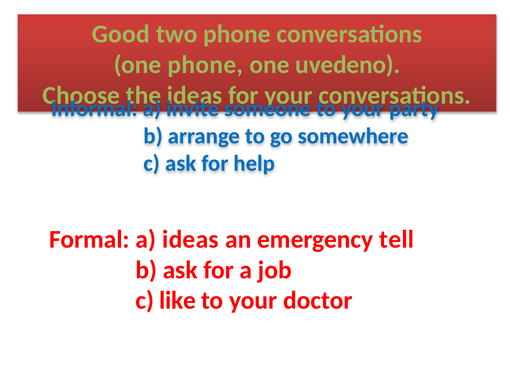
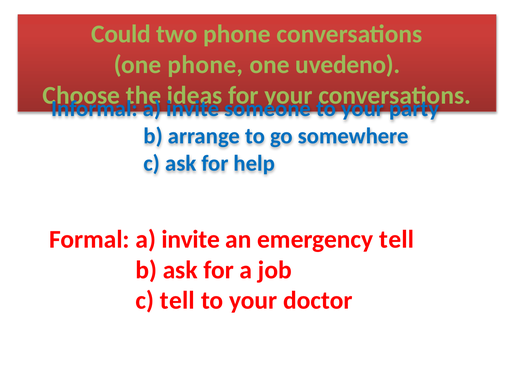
Good: Good -> Could (121, 34)
Formal a ideas: ideas -> invite (191, 239)
c like: like -> tell (177, 300)
